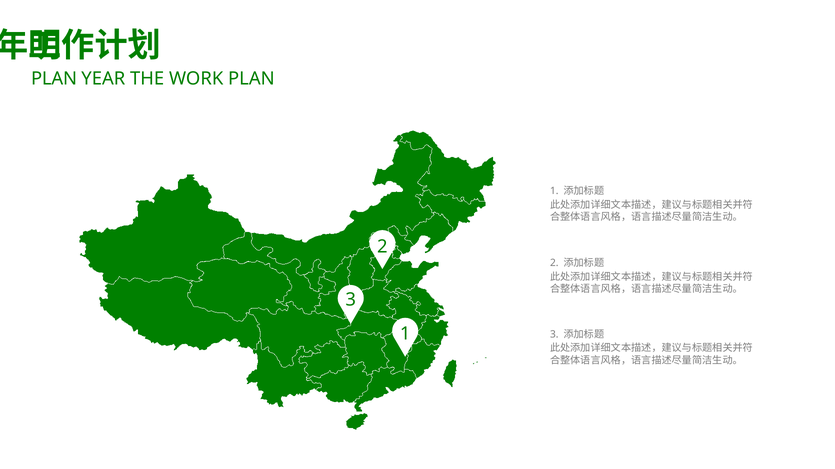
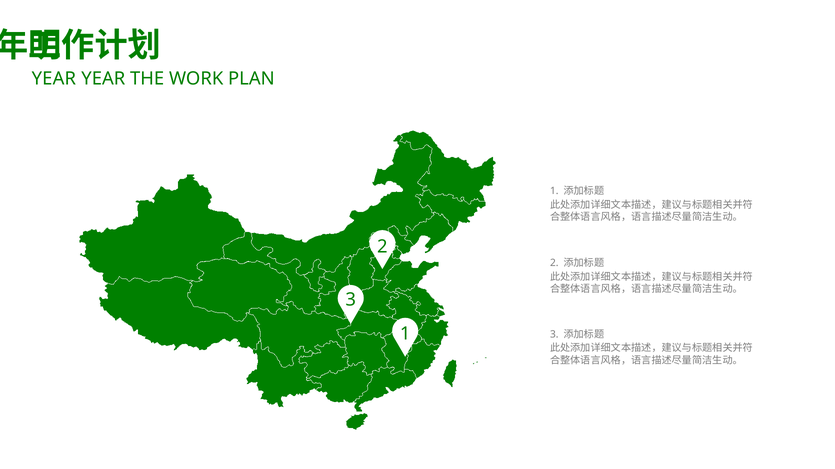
PLAN: PLAN -> YEAR (54, 79)
